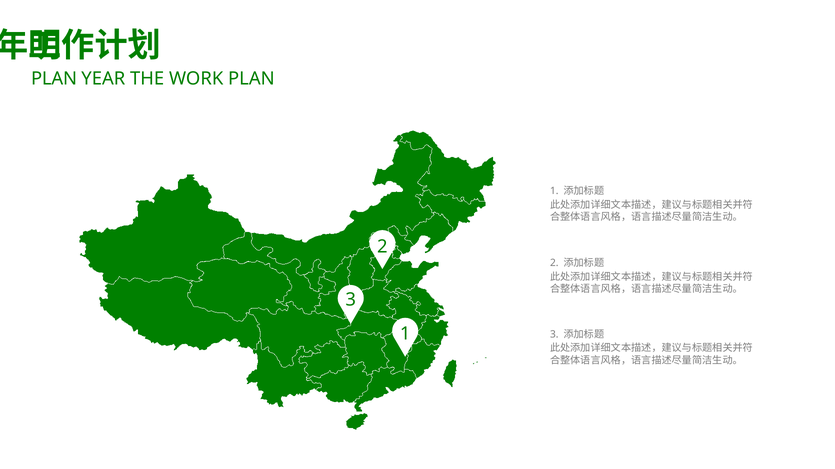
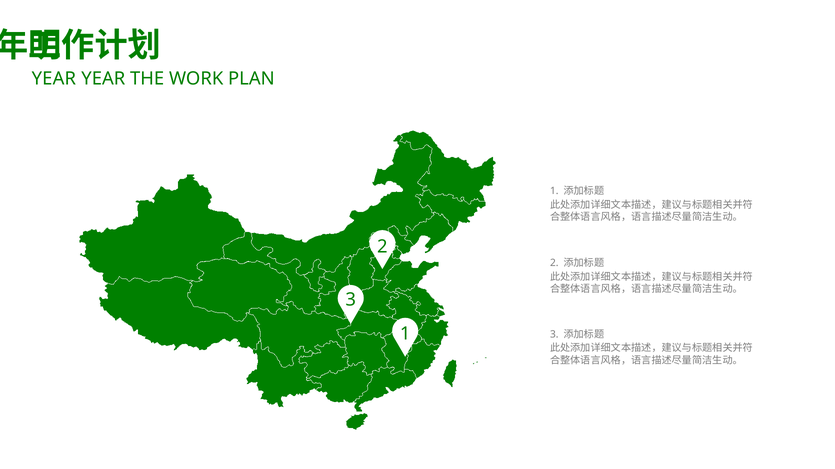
PLAN: PLAN -> YEAR (54, 79)
